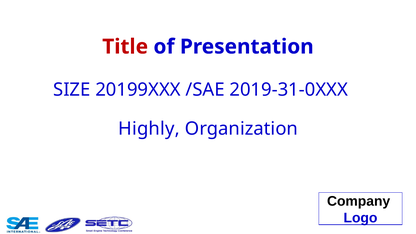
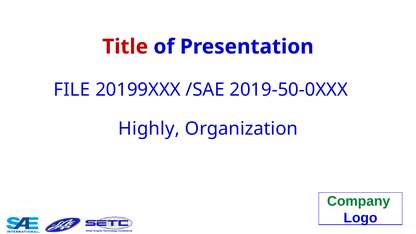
SIZE: SIZE -> FILE (72, 90)
2019-31-0XXX: 2019-31-0XXX -> 2019-50-0XXX (289, 90)
Company colour: black -> green (359, 201)
